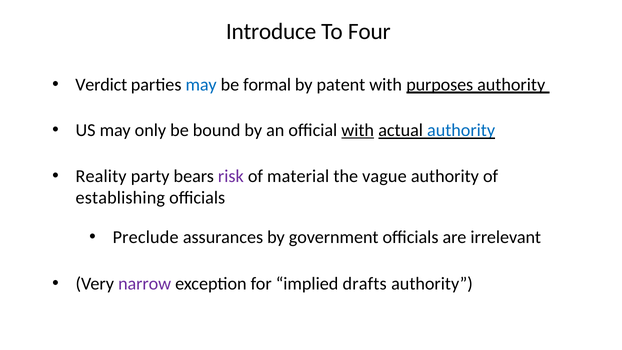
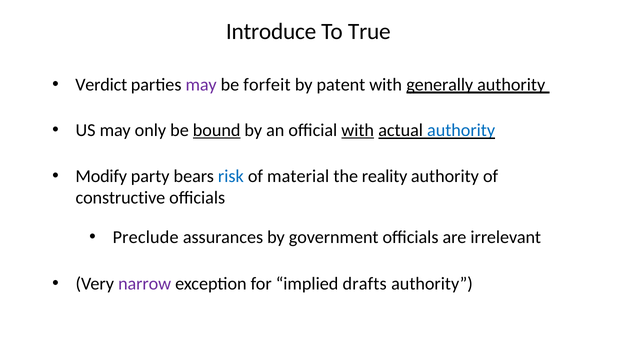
Four: Four -> True (369, 31)
may colour: blue -> purple (201, 85)
formal: formal -> forfeit (267, 85)
purposes: purposes -> generally (440, 85)
bound underline: none -> present (217, 130)
Reality: Reality -> Modify (101, 176)
risk colour: purple -> blue (231, 176)
vague: vague -> reality (385, 176)
establishing: establishing -> constructive (120, 198)
